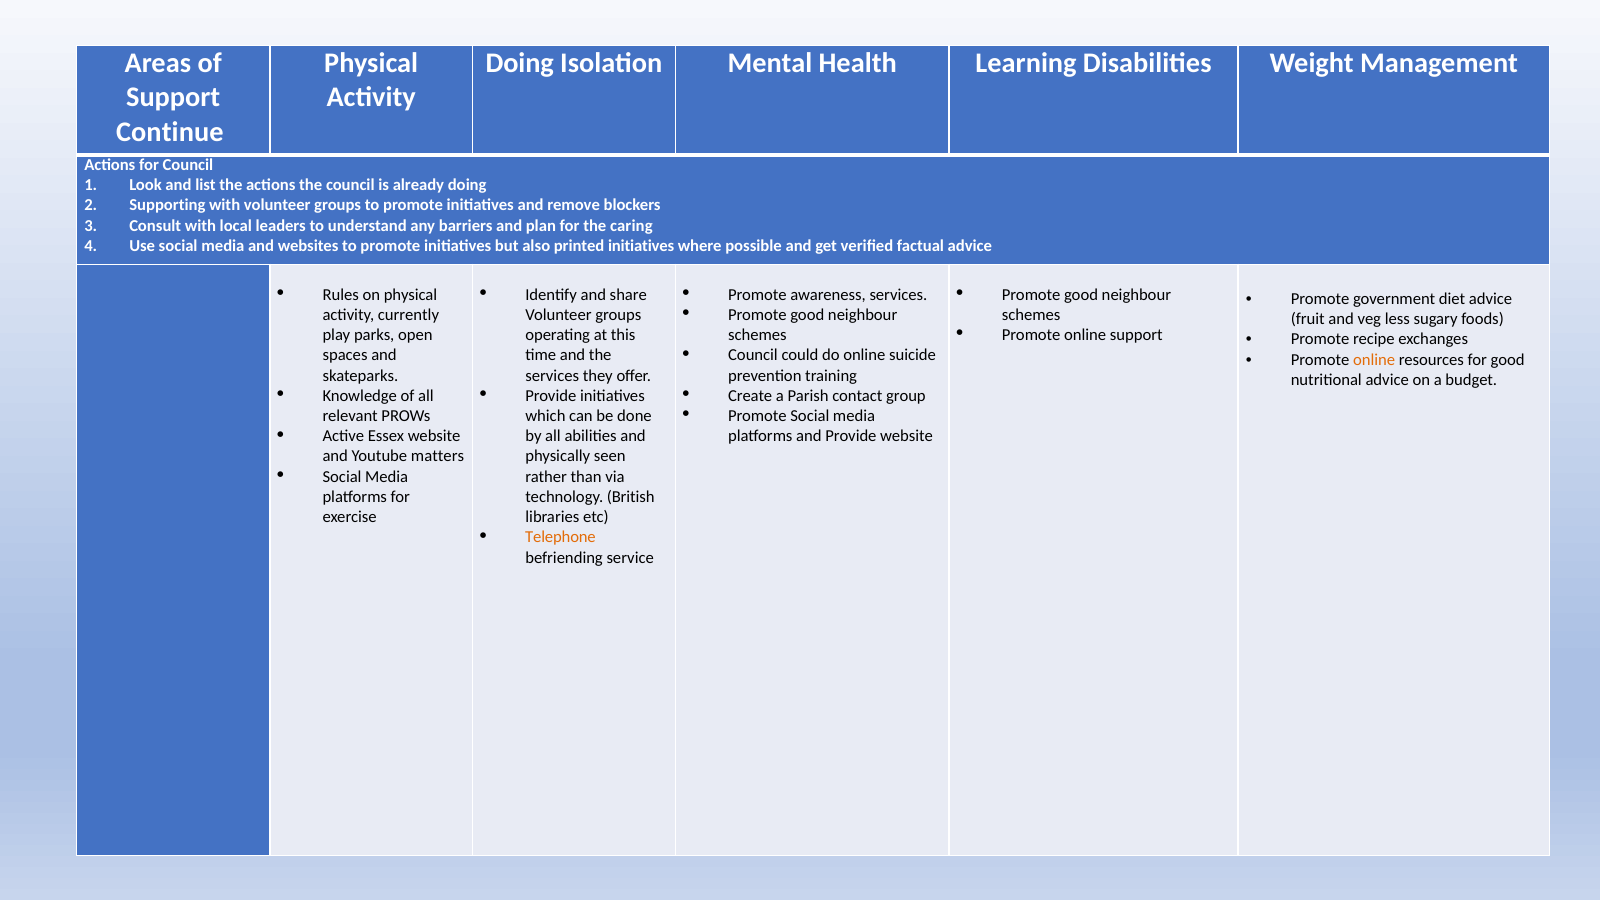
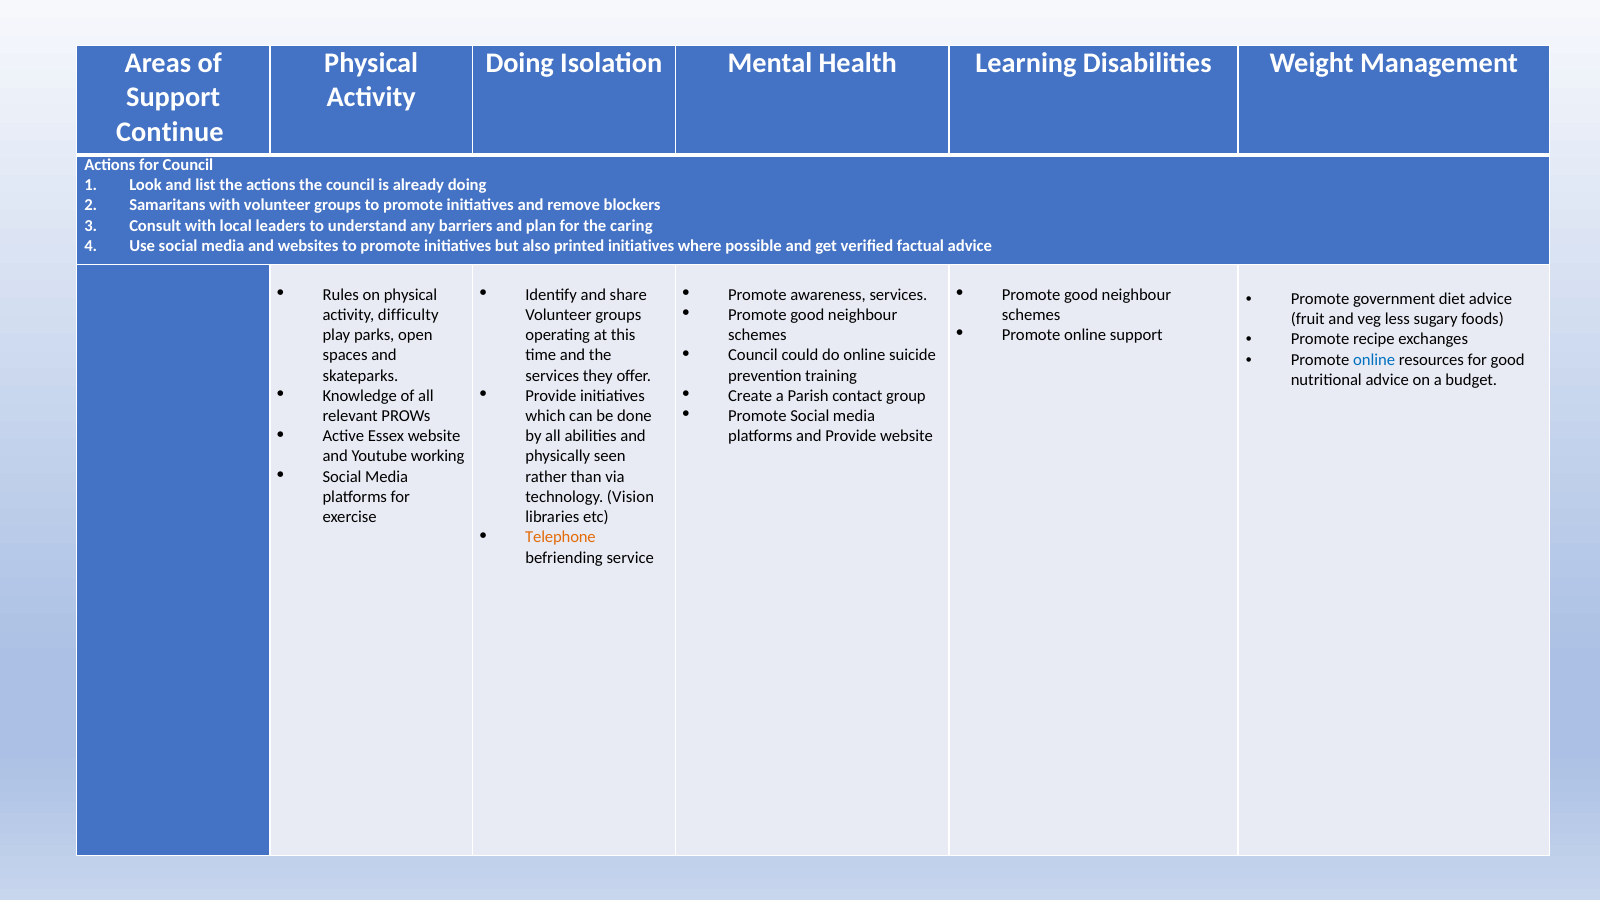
Supporting: Supporting -> Samaritans (167, 205)
currently: currently -> difficulty (408, 315)
online colour: orange -> blue (1374, 360)
matters: matters -> working (438, 456)
British: British -> Vision (631, 497)
